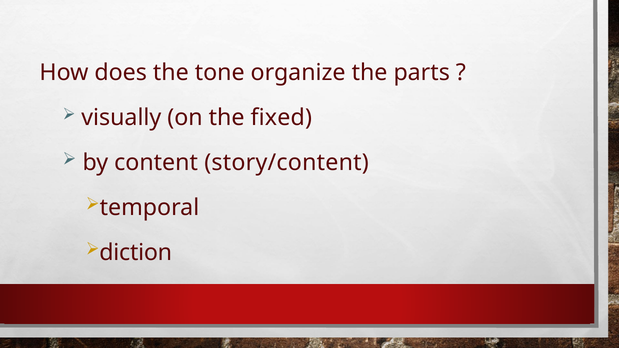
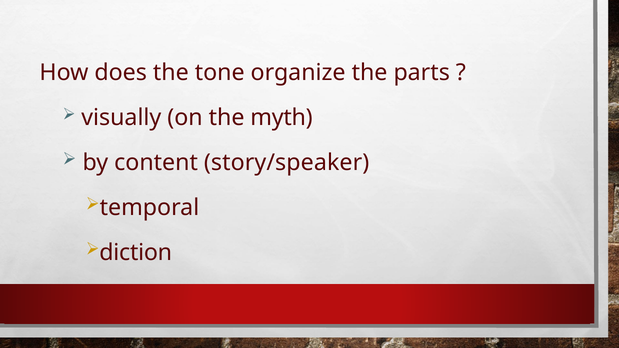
fixed: fixed -> myth (281, 117)
story/content: story/content -> story/speaker (287, 162)
